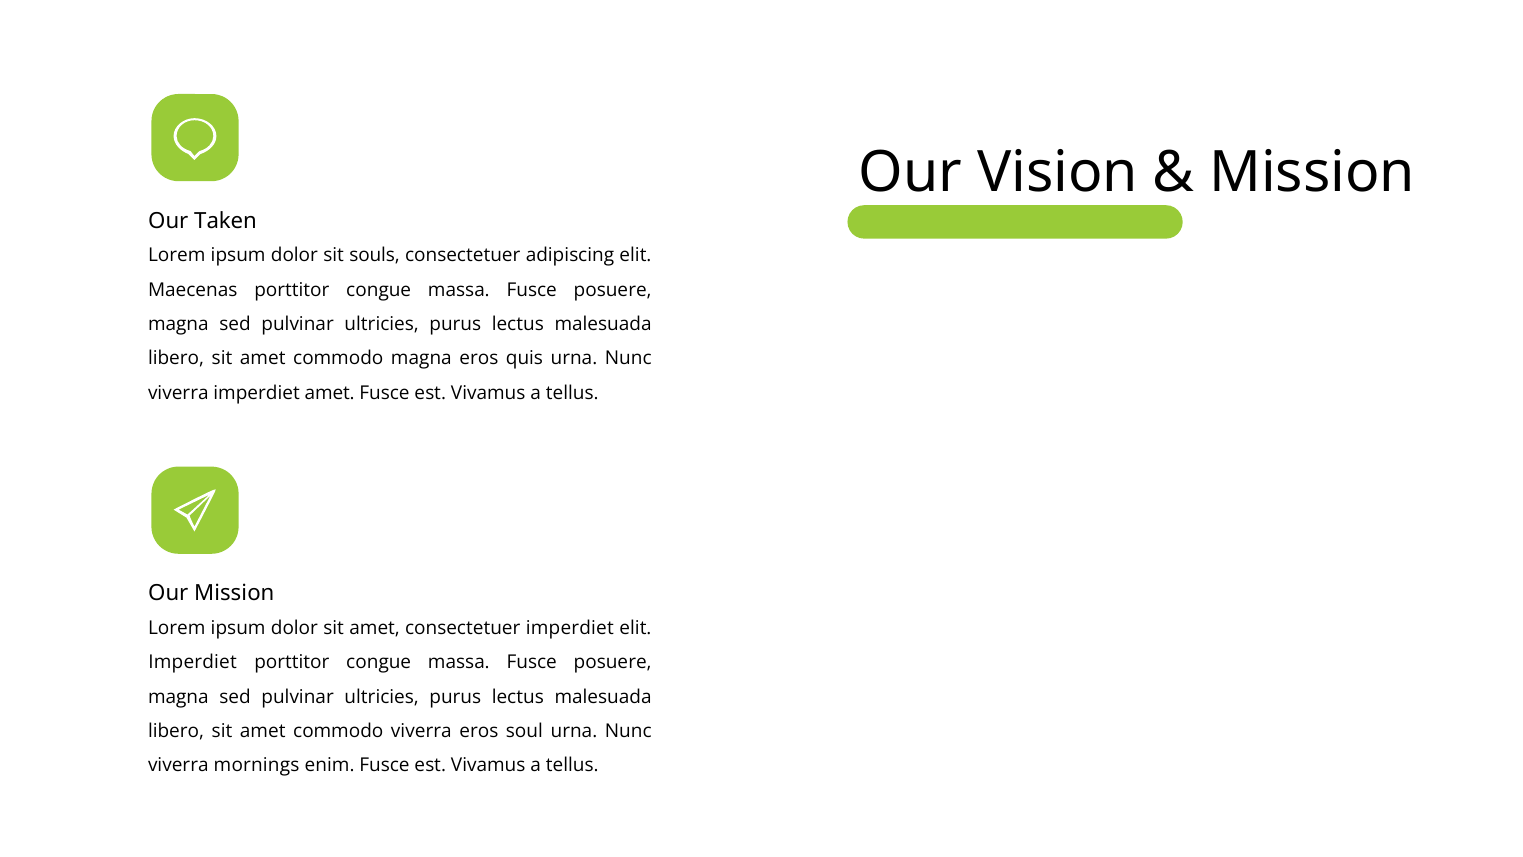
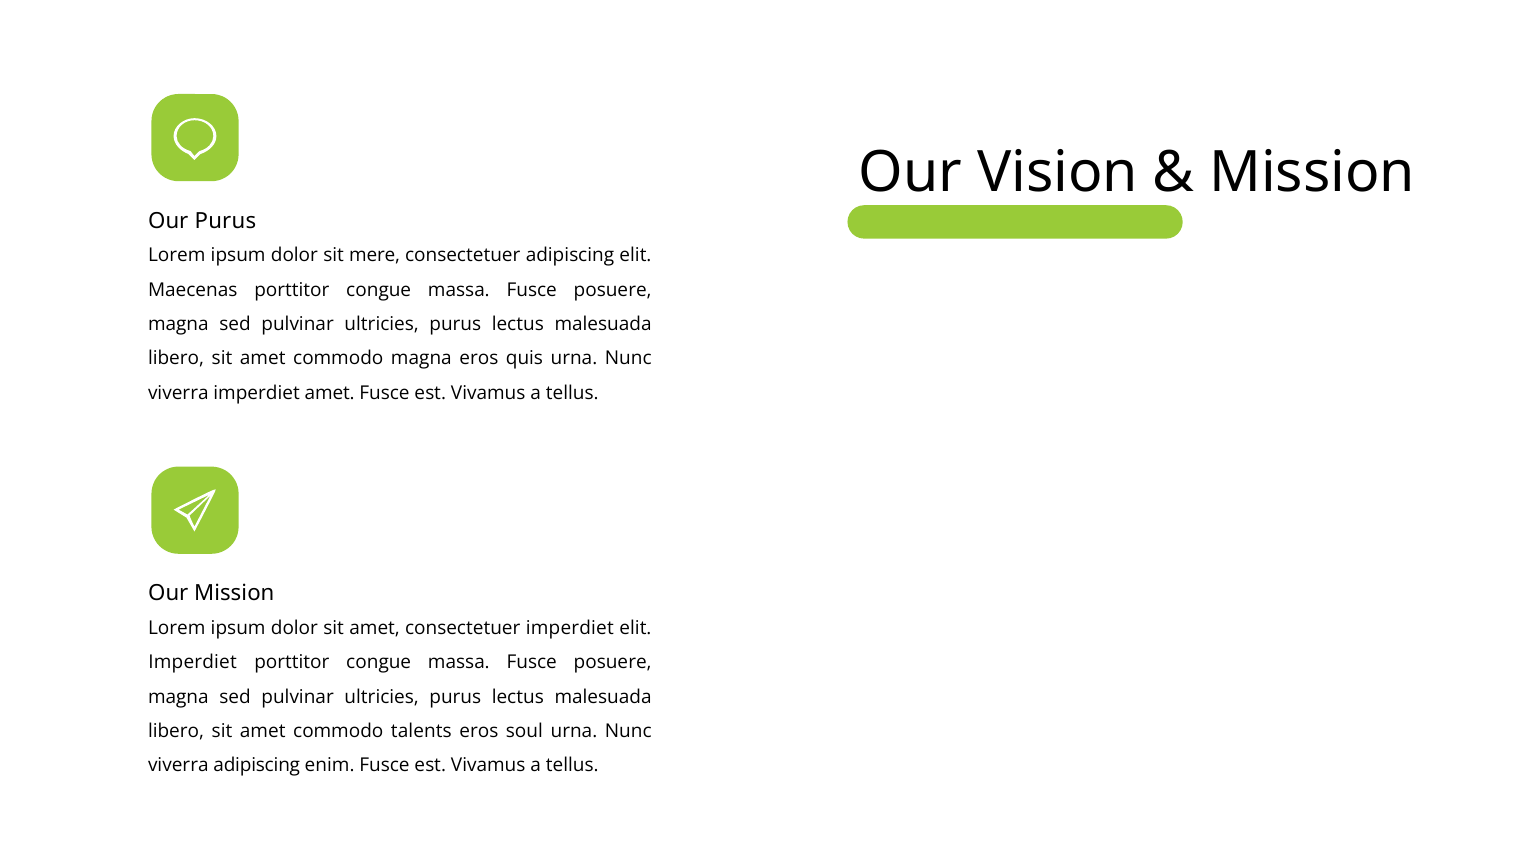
Our Taken: Taken -> Purus (225, 221)
souls: souls -> mere (375, 256)
commodo viverra: viverra -> talents (421, 731)
viverra mornings: mornings -> adipiscing (257, 765)
